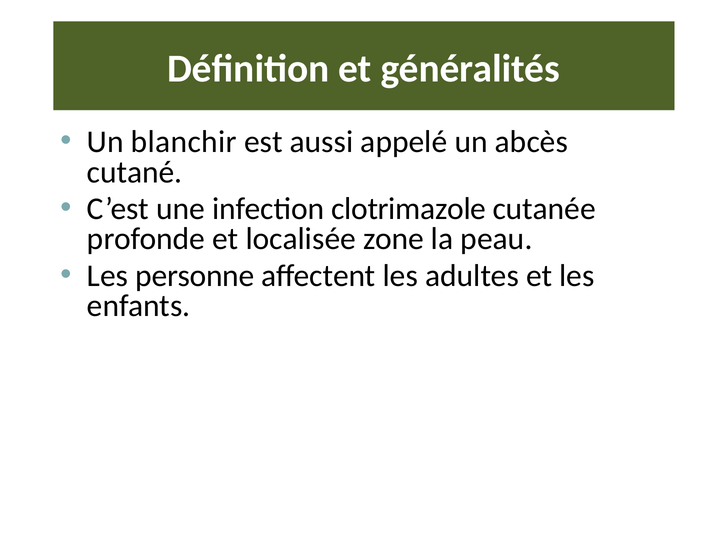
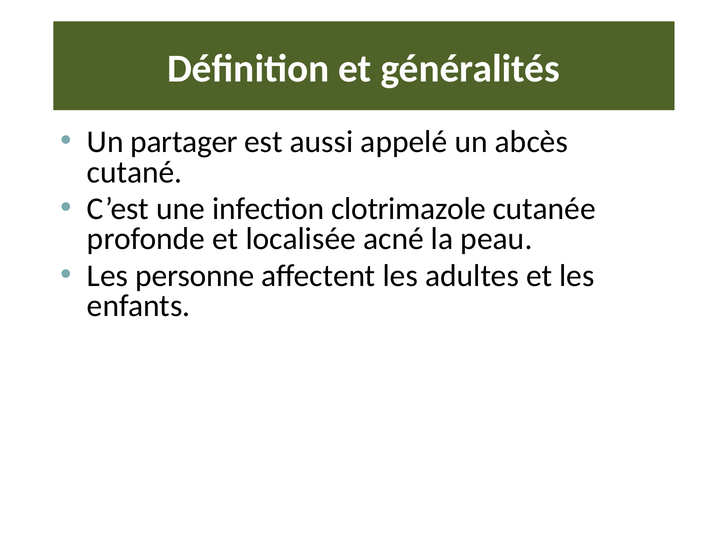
blanchir: blanchir -> partager (184, 142)
zone: zone -> acné (393, 239)
